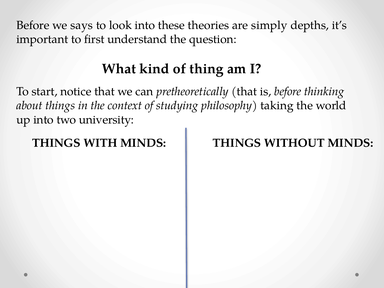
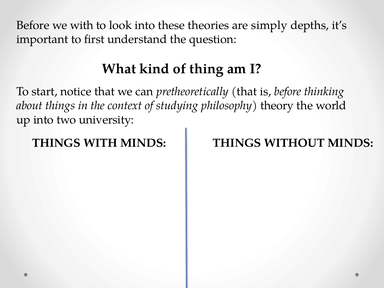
we says: says -> with (82, 25)
taking: taking -> theory (277, 106)
